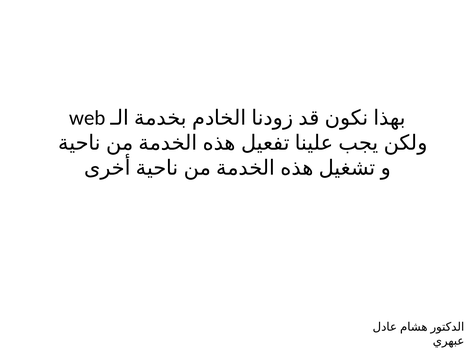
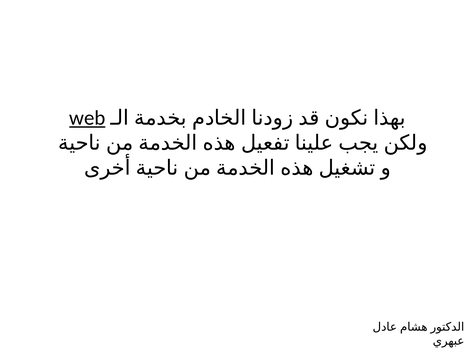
web underline: none -> present (87, 118)
